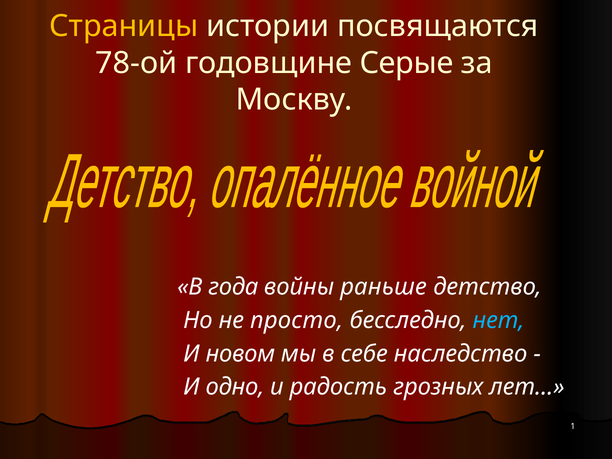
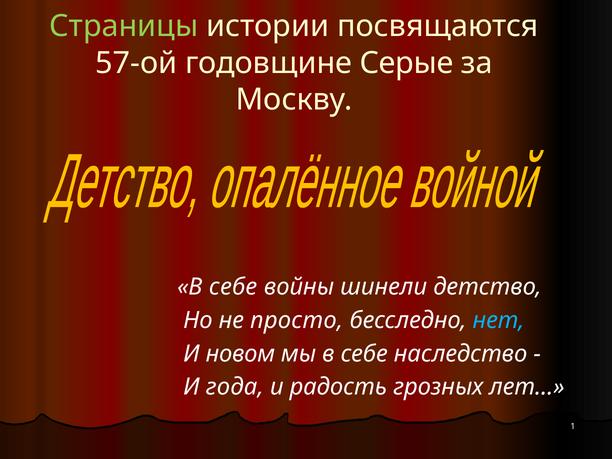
Страницы colour: yellow -> light green (124, 26)
78-ой: 78-ой -> 57-ой (136, 63)
года: года -> себе (233, 287)
раньше: раньше -> шинели (384, 287)
одно: одно -> года (235, 387)
